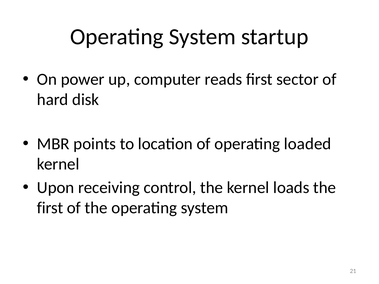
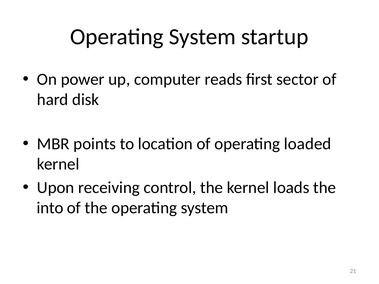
first: first -> into (50, 208)
